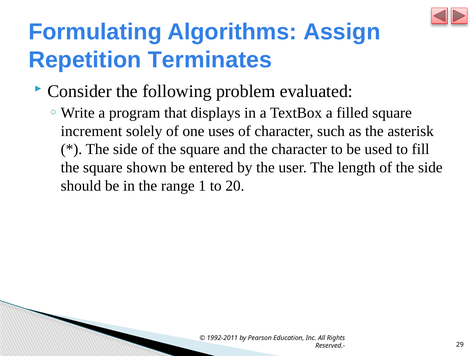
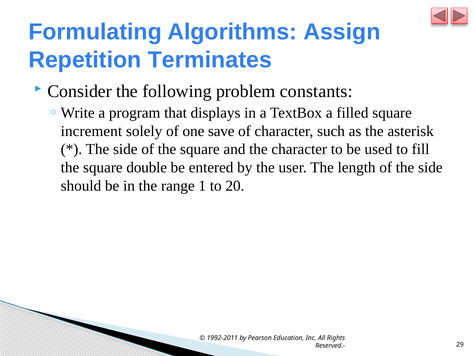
evaluated: evaluated -> constants (316, 91)
uses: uses -> save (221, 131)
shown: shown -> double (147, 168)
